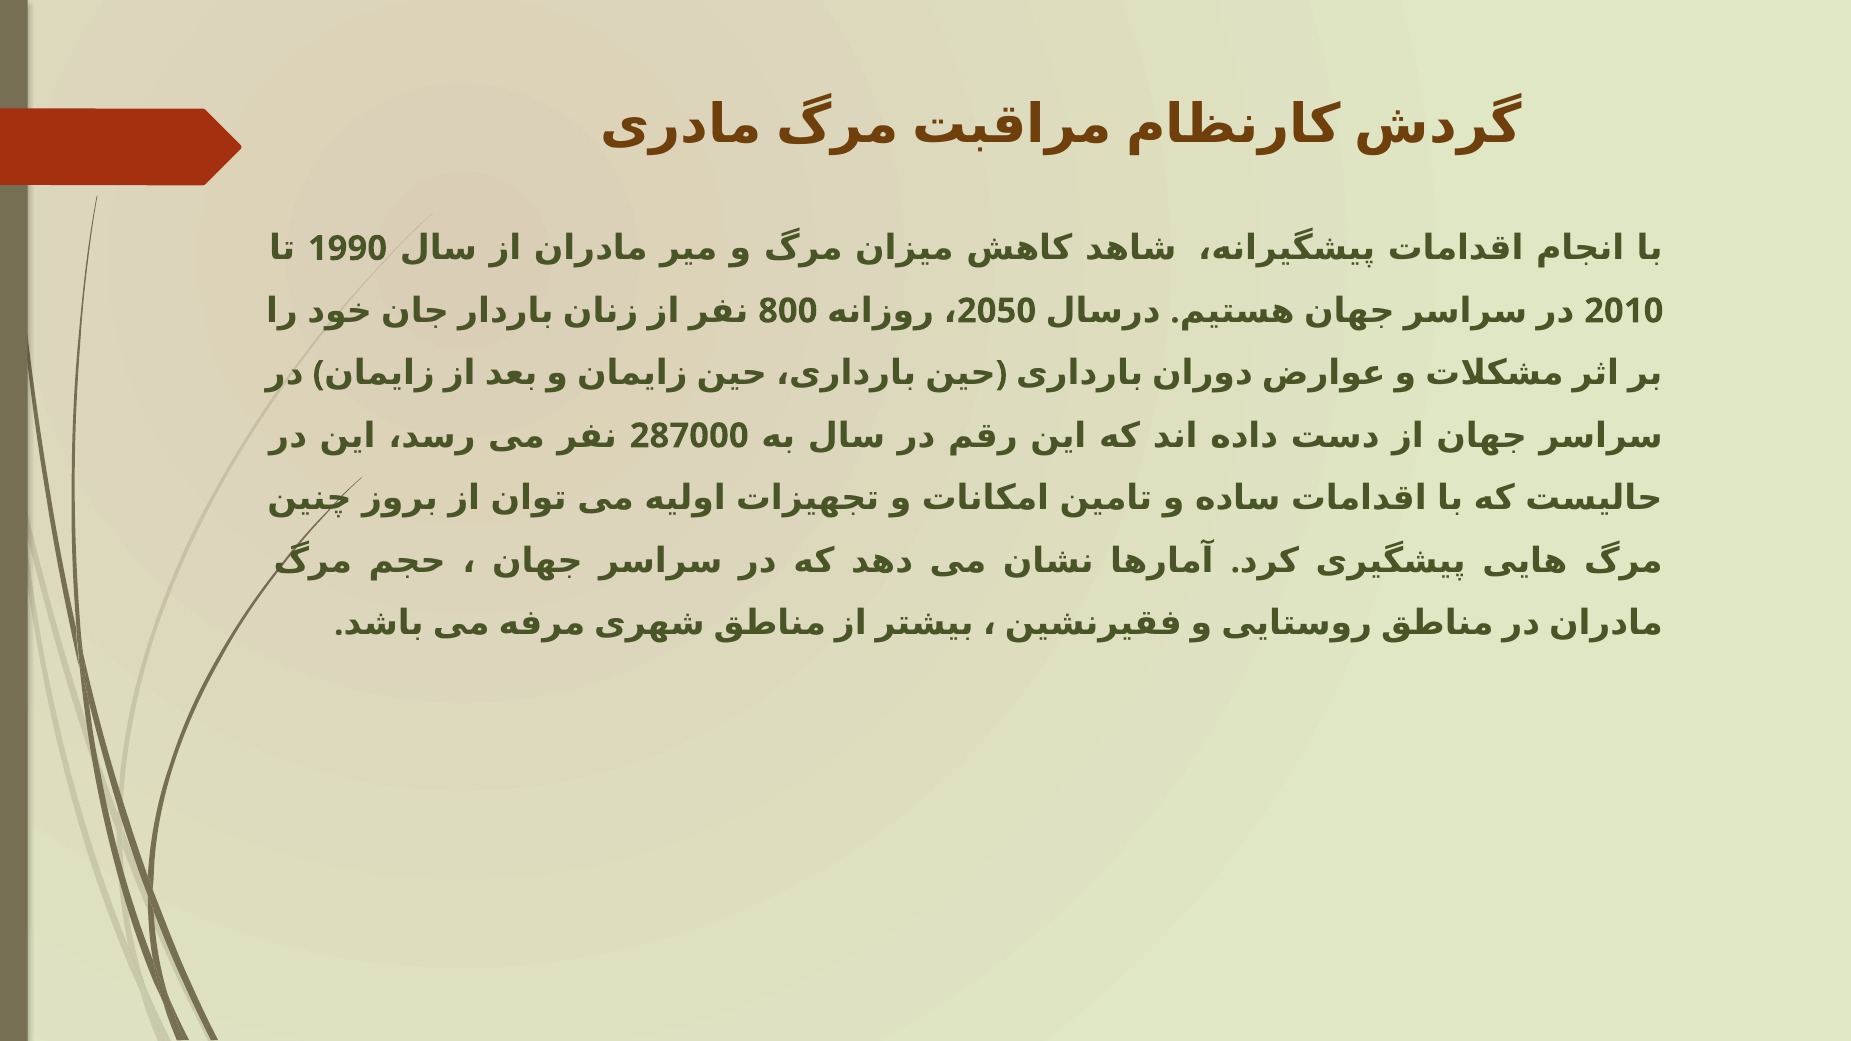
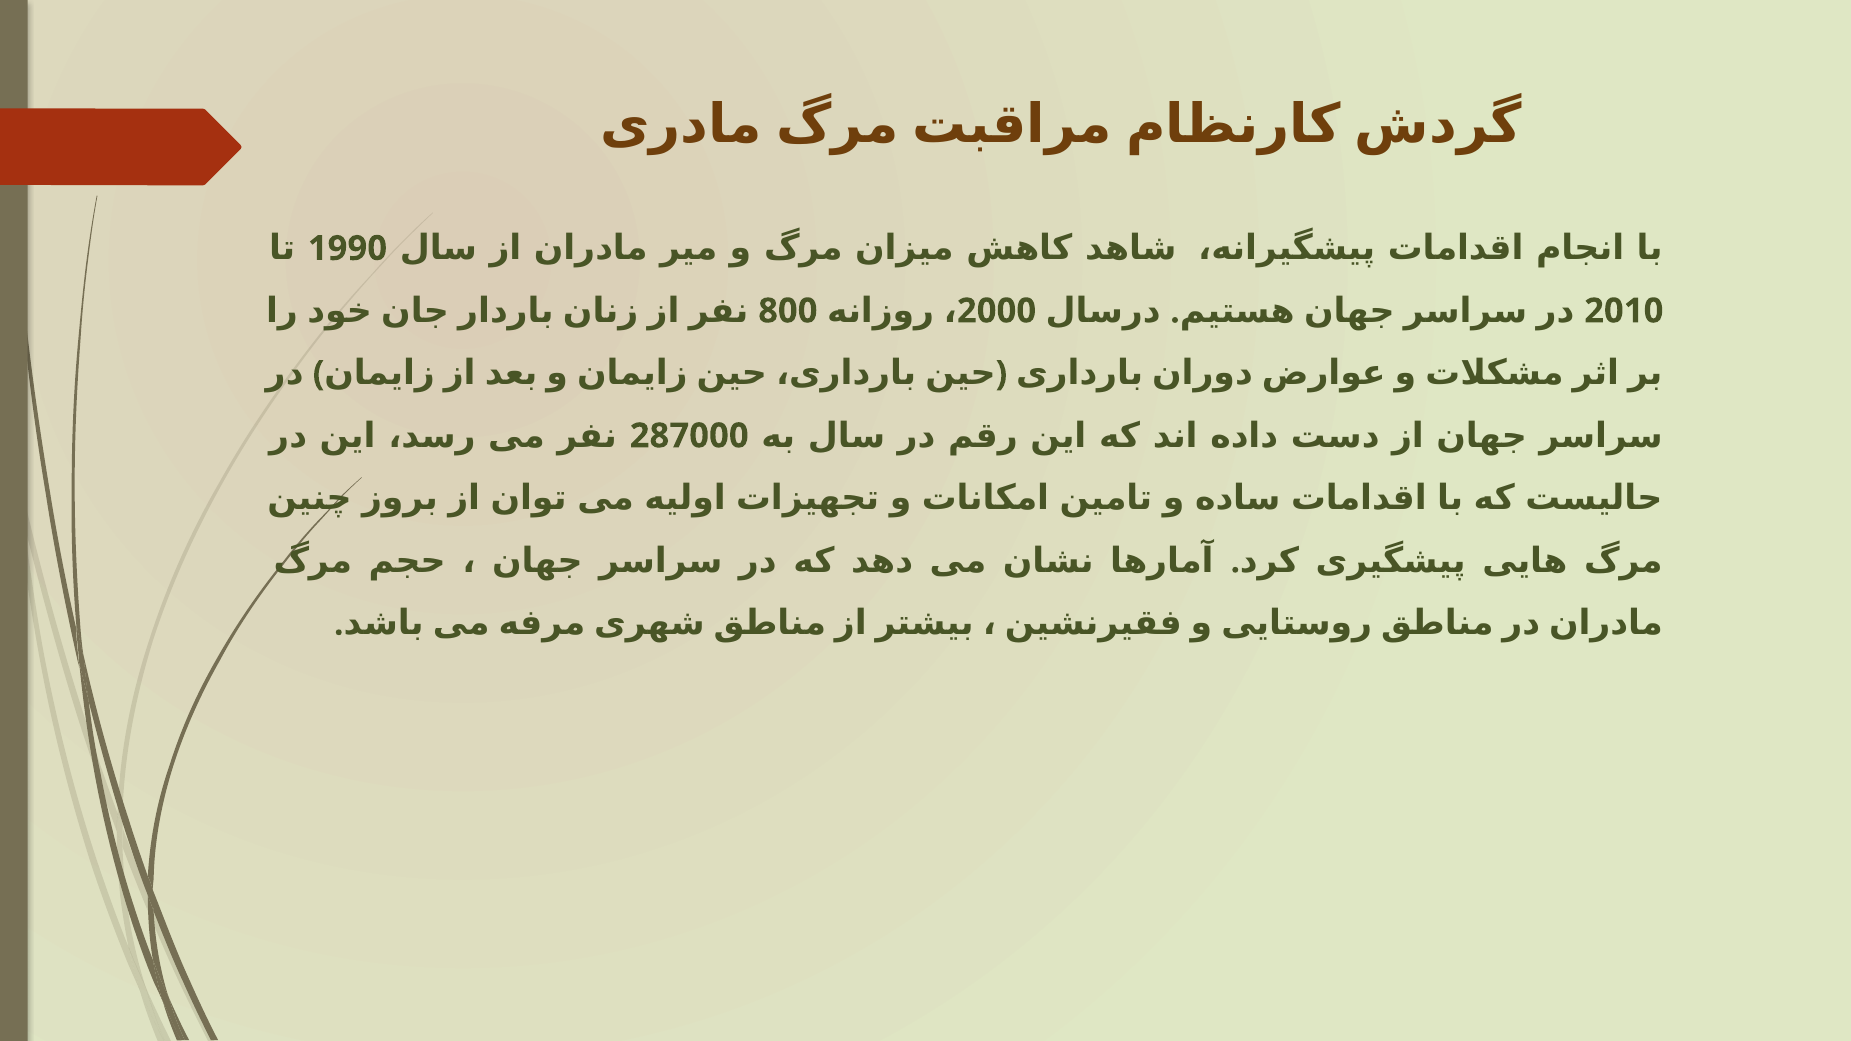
2050: 2050 -> 2000 (997, 311)
